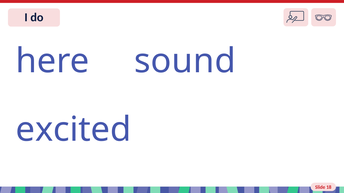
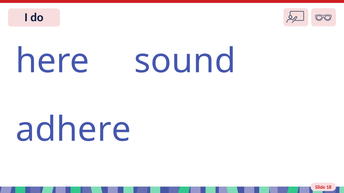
excited: excited -> adhere (73, 130)
